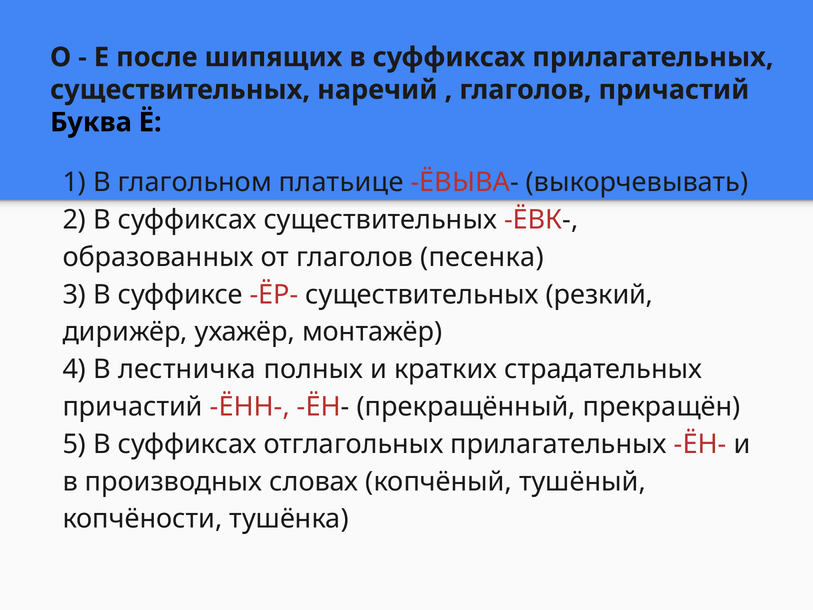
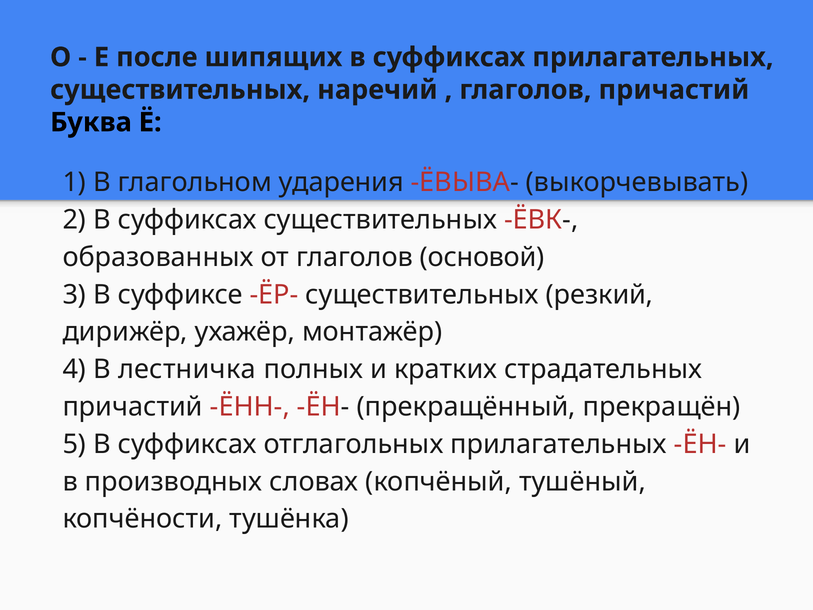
платьице: платьице -> ударения (341, 182)
песенка: песенка -> основой (482, 257)
